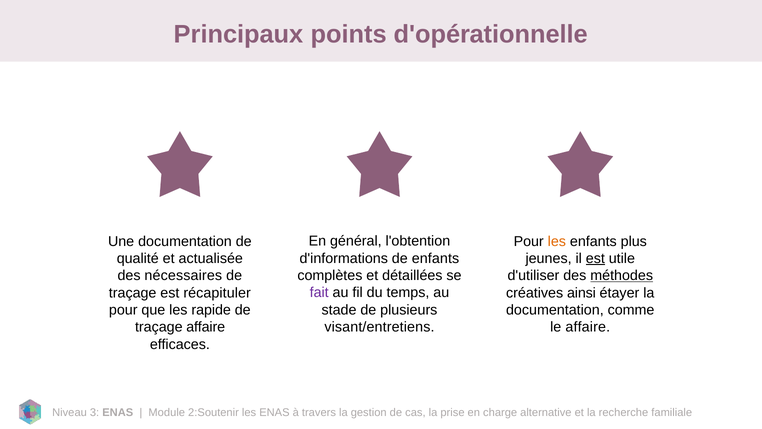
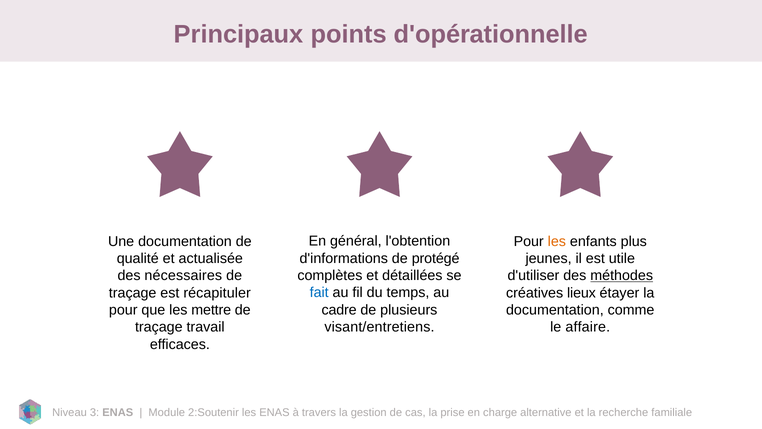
de enfants: enfants -> protégé (436, 258)
est underline: present -> none (595, 258)
fait colour: purple -> blue (319, 292)
ainsi: ainsi -> lieux (581, 293)
stade: stade -> cadre (339, 310)
rapide: rapide -> mettre (211, 310)
traçage affaire: affaire -> travail (206, 327)
